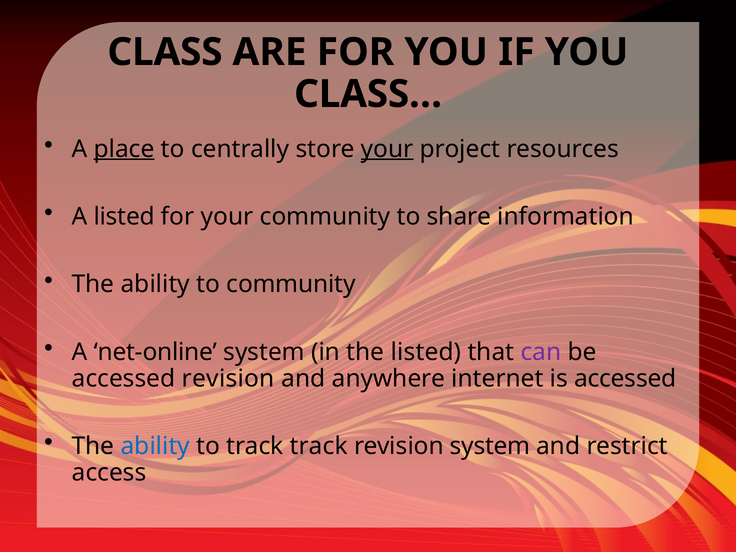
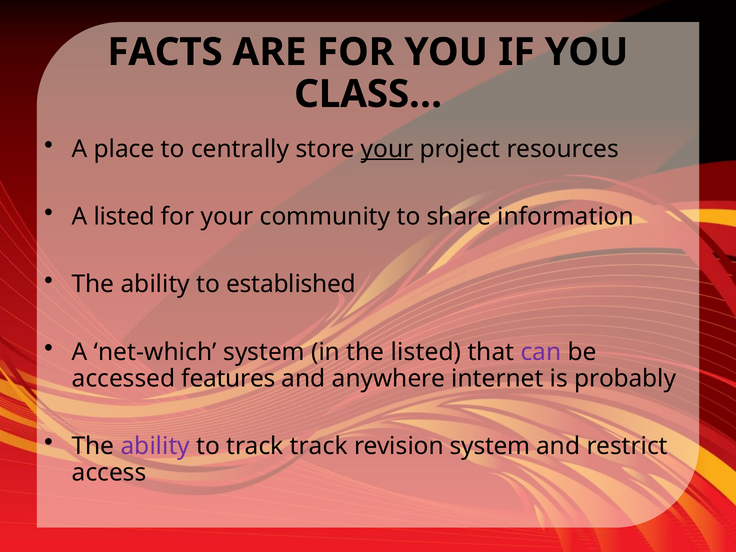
CLASS: CLASS -> FACTS (165, 52)
place underline: present -> none (124, 149)
to community: community -> established (291, 284)
net-online: net-online -> net-which (155, 352)
accessed revision: revision -> features (228, 378)
is accessed: accessed -> probably (625, 378)
ability colour: blue -> purple (155, 446)
